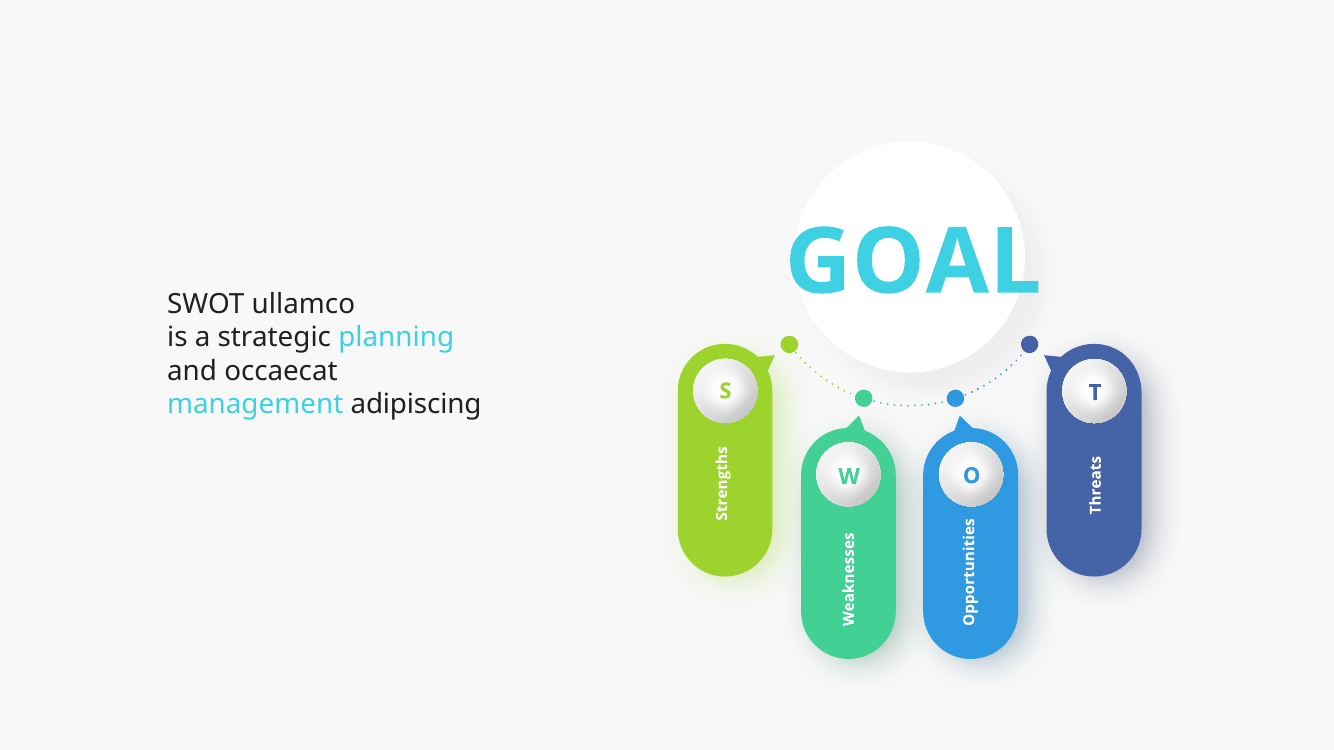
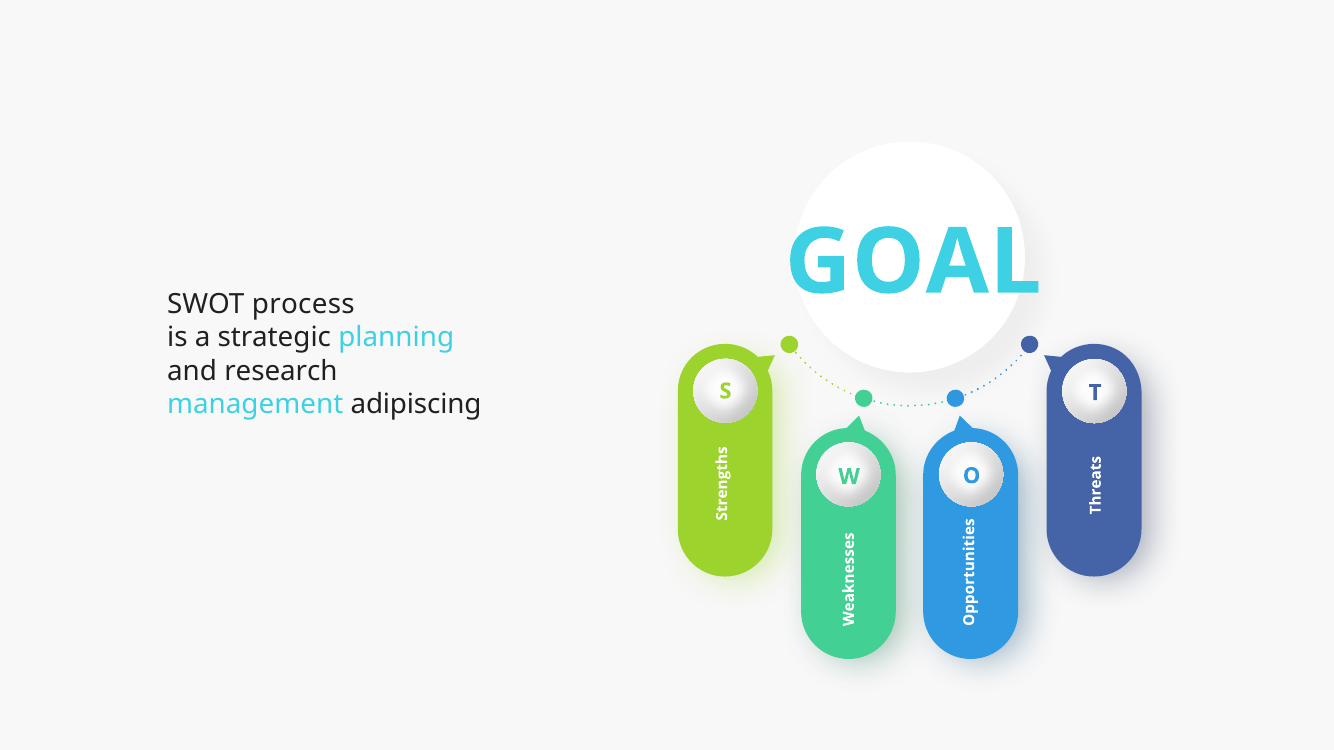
ullamco: ullamco -> process (303, 304)
occaecat: occaecat -> research (281, 371)
